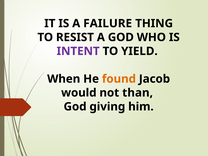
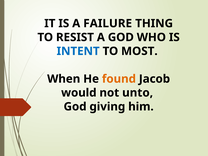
INTENT colour: purple -> blue (78, 51)
YIELD: YIELD -> MOST (139, 51)
than: than -> unto (138, 93)
